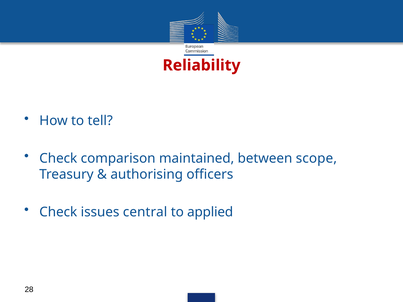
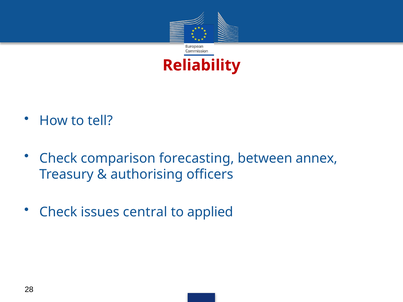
maintained: maintained -> forecasting (197, 158)
scope: scope -> annex (317, 158)
